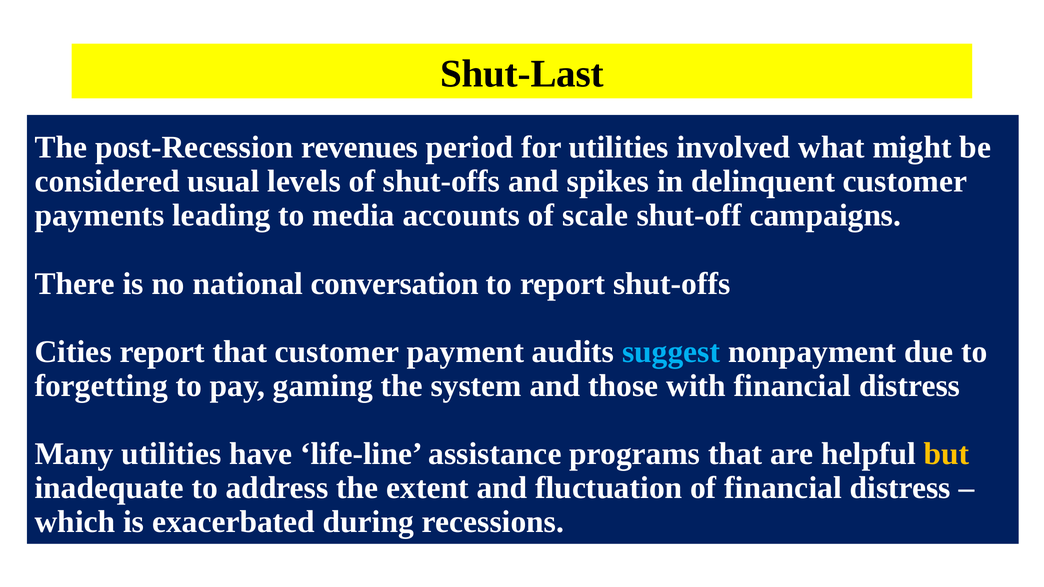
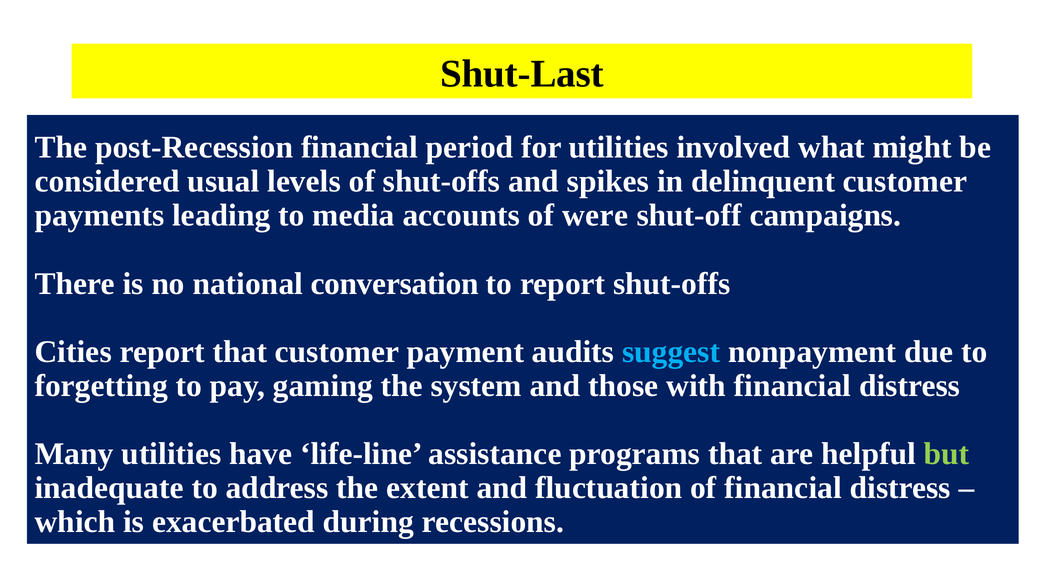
post-Recession revenues: revenues -> financial (359, 148)
scale: scale -> were (595, 216)
but colour: yellow -> light green (947, 454)
